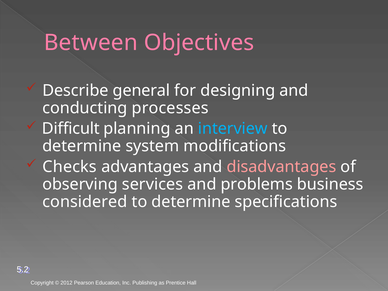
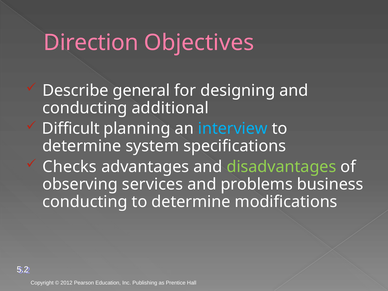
Between: Between -> Direction (91, 43)
processes: processes -> additional (170, 108)
modifications: modifications -> specifications (235, 146)
disadvantages colour: pink -> light green (281, 167)
considered: considered -> conducting (85, 202)
specifications: specifications -> modifications (286, 202)
